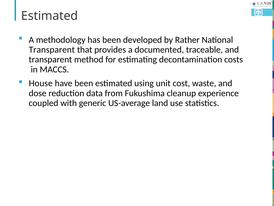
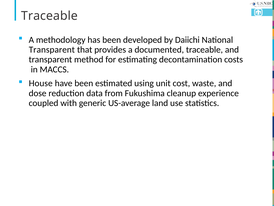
Estimated: Estimated -> Traceable (49, 16)
Rather: Rather -> Daiichi (187, 40)
